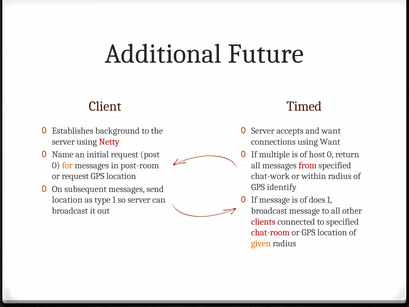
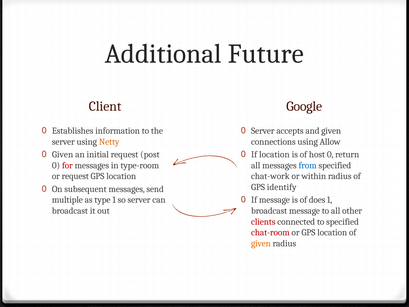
Timed: Timed -> Google (304, 106)
background: background -> information (118, 131)
and want: want -> given (331, 131)
Netty colour: red -> orange (109, 142)
using Want: Want -> Allow (330, 142)
0 Name: Name -> Given (63, 154)
If multiple: multiple -> location (274, 154)
for colour: orange -> red (67, 165)
post-room: post-room -> type-room (140, 165)
from colour: red -> blue (308, 165)
location: location -> multiple (67, 200)
